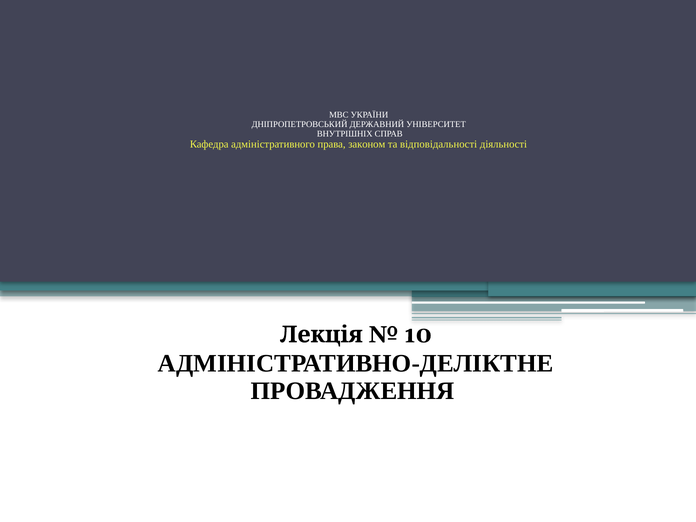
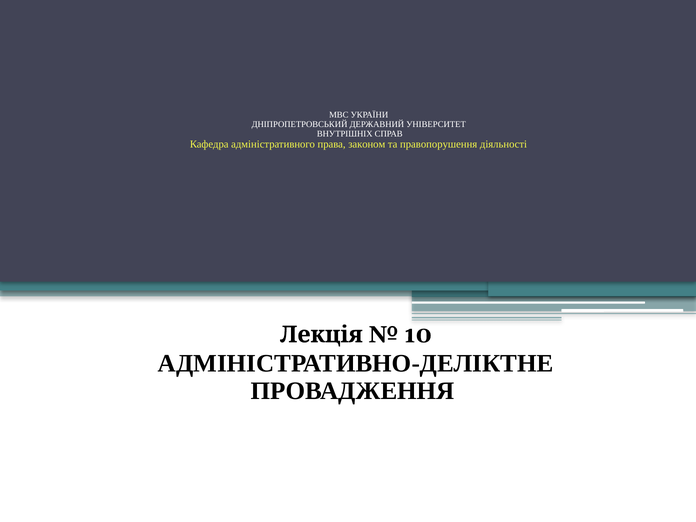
відповідальності: відповідальності -> правопорушення (439, 144)
